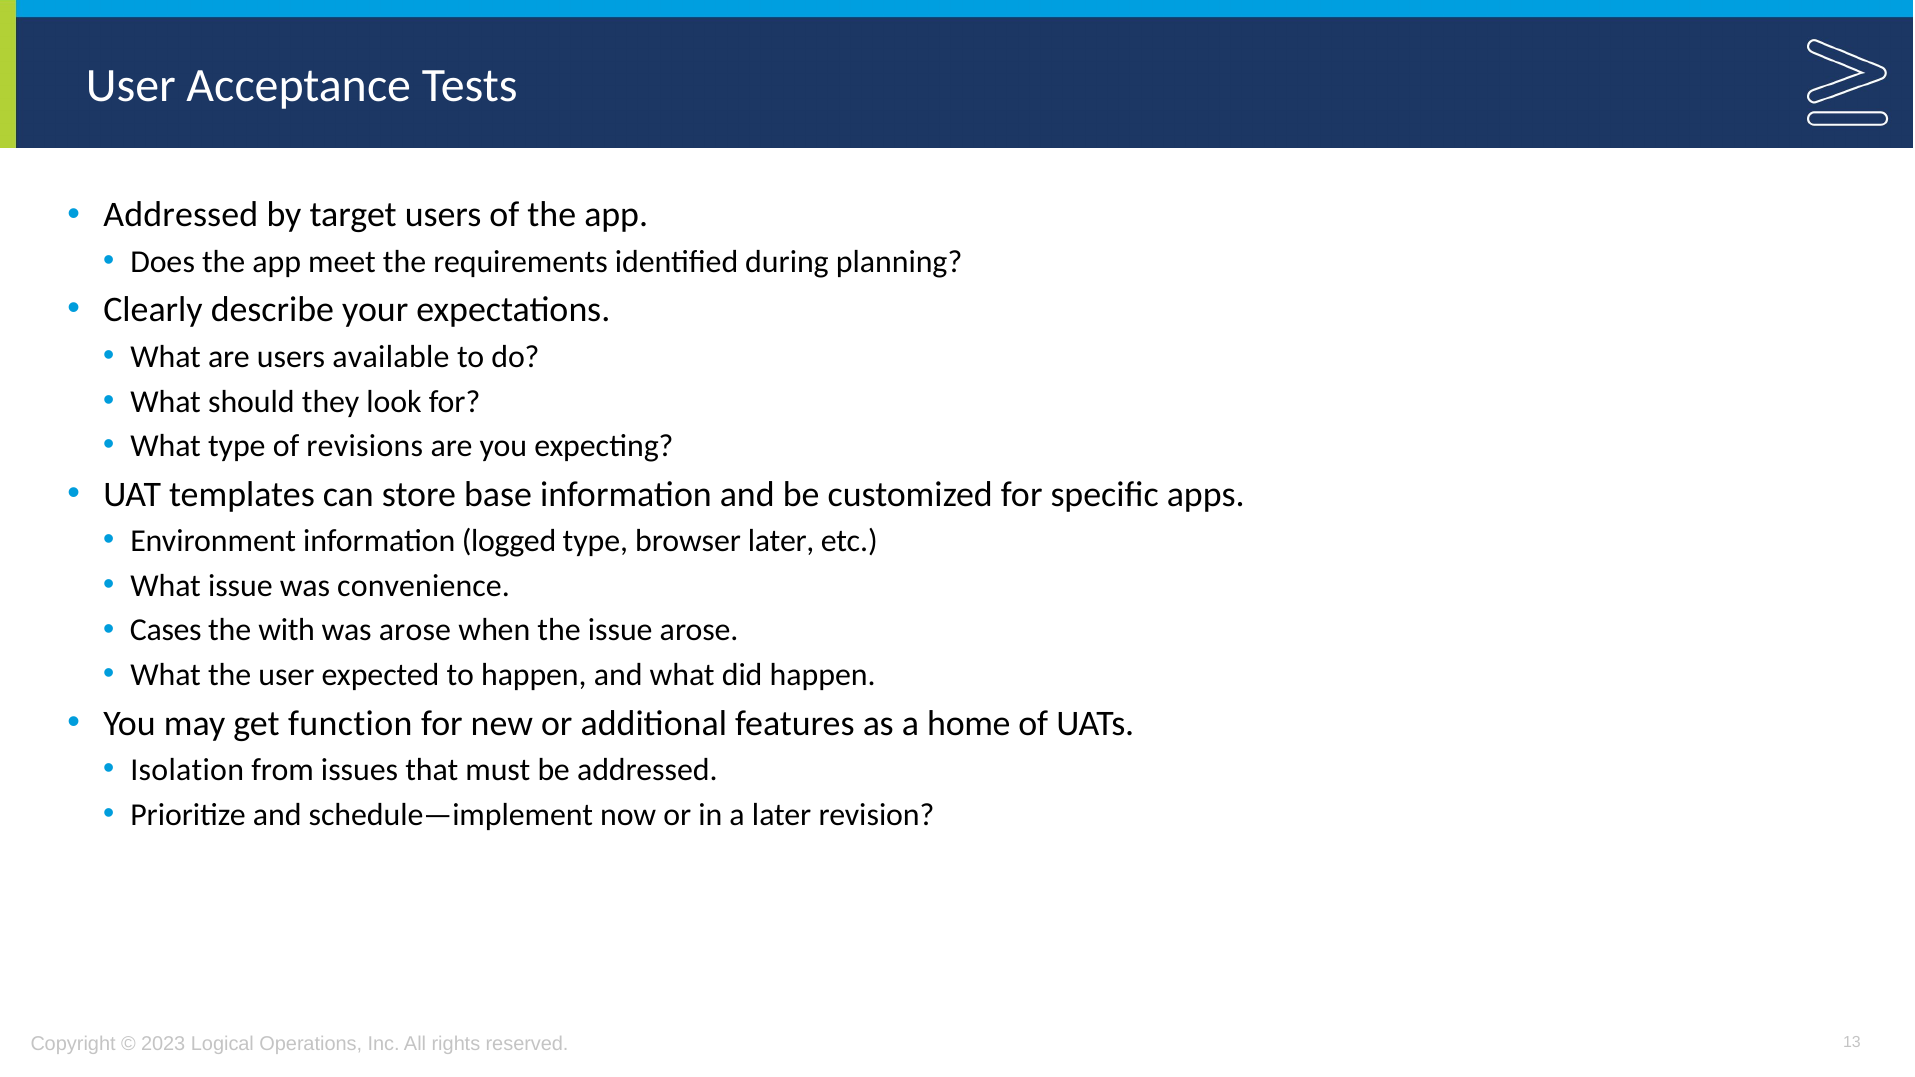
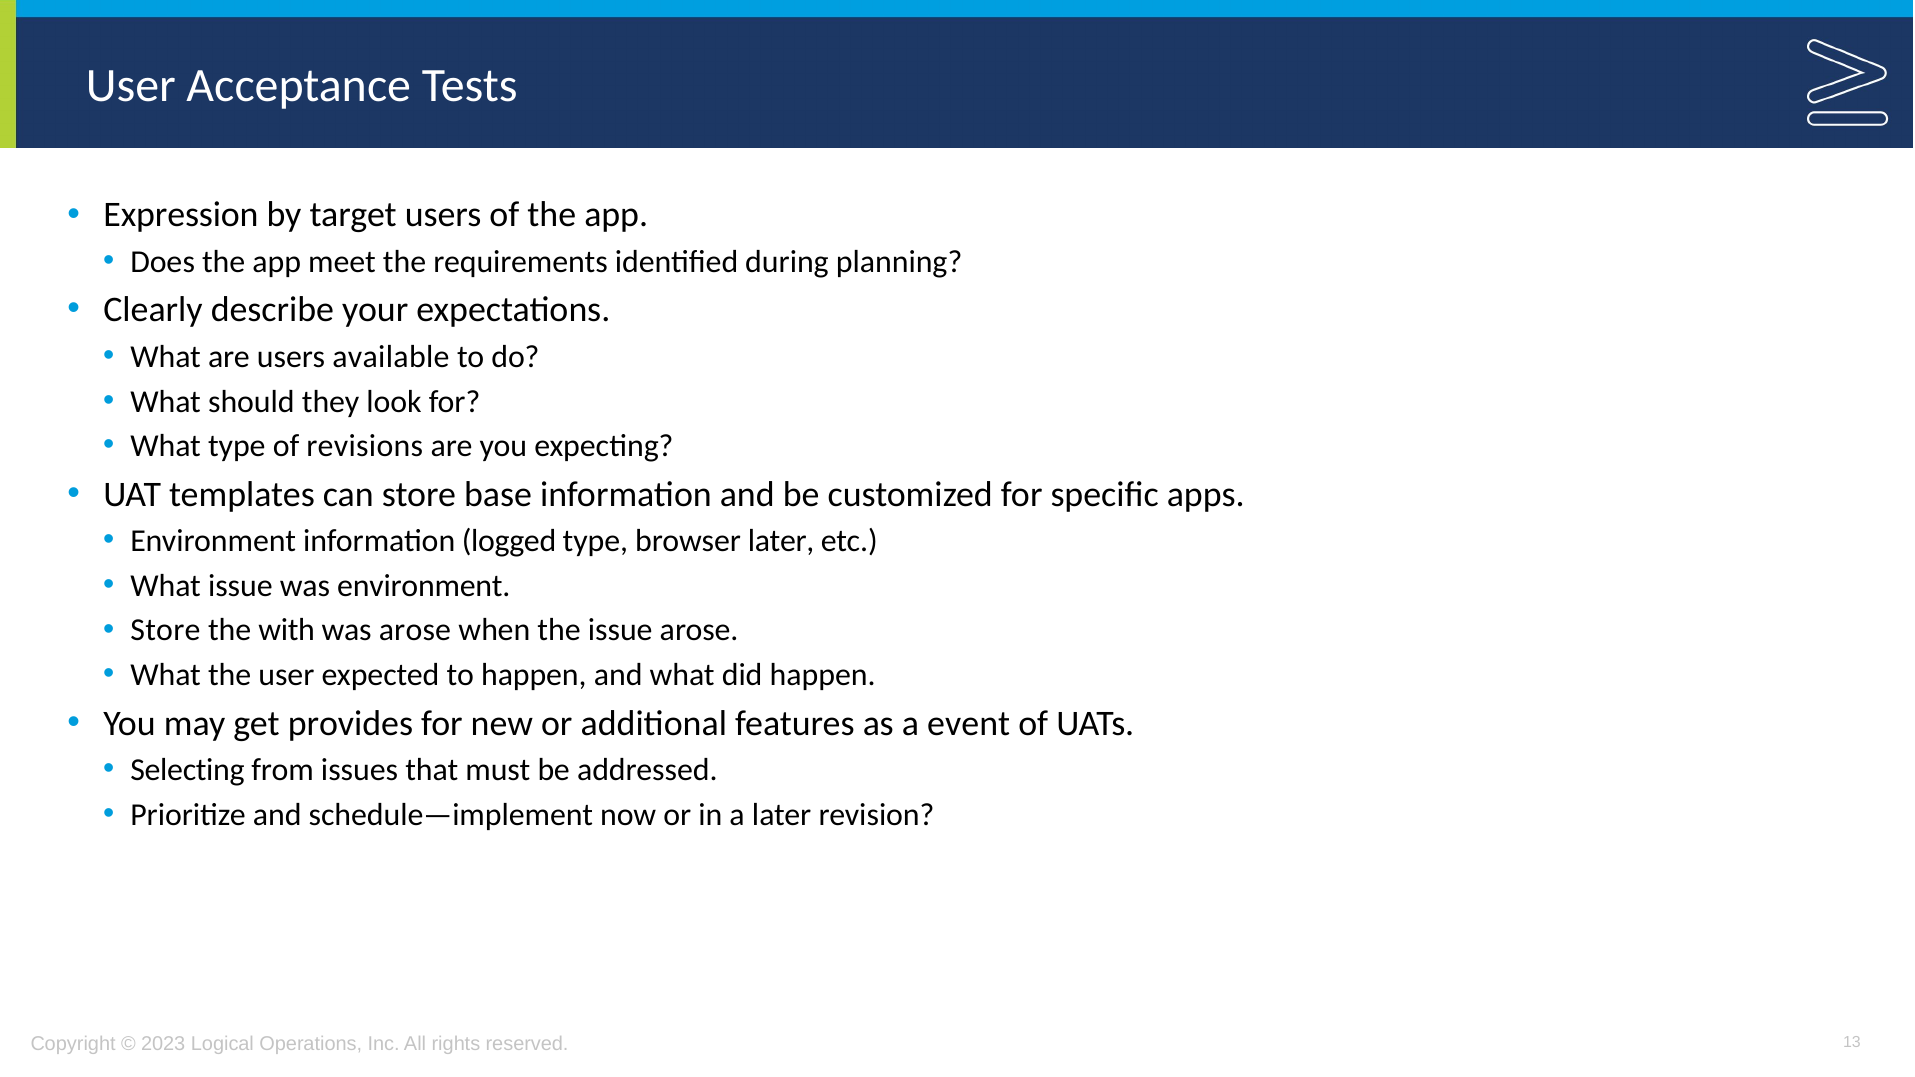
Addressed: Addressed -> Expression (181, 215)
was convenience: convenience -> environment (424, 586)
Cases: Cases -> Store (165, 631)
function: function -> provides (350, 723)
home: home -> event (969, 723)
Isolation: Isolation -> Selecting (188, 770)
